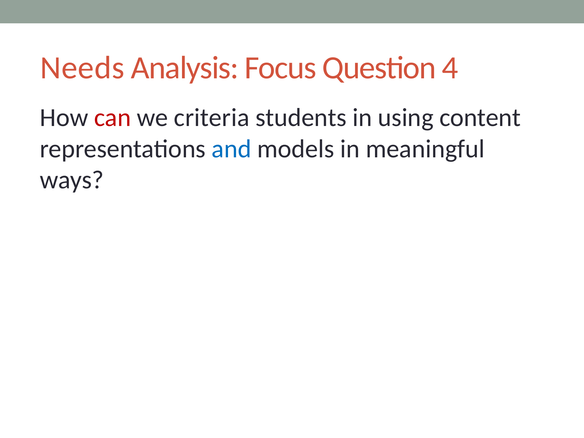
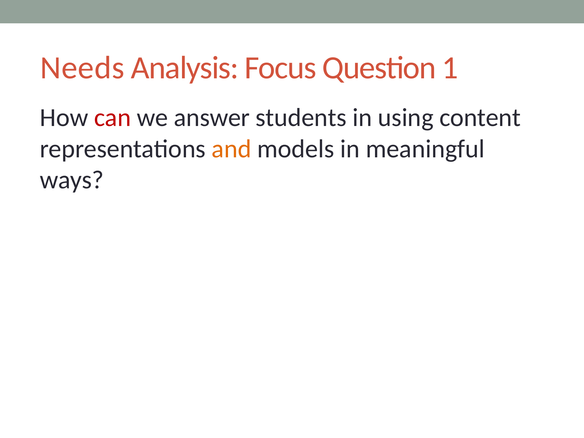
4: 4 -> 1 (450, 68)
criteria: criteria -> answer (212, 118)
and colour: blue -> orange (231, 149)
